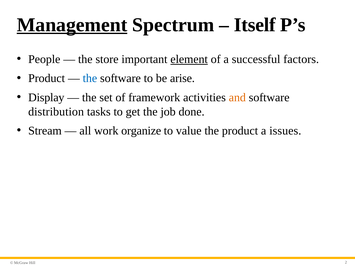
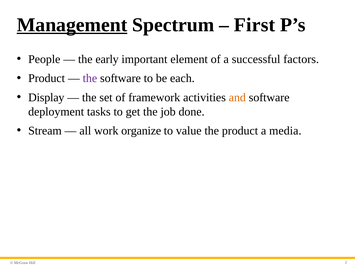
Itself: Itself -> First (255, 25)
store: store -> early (107, 59)
element underline: present -> none (189, 59)
the colour: blue -> purple (90, 78)
arise: arise -> each (182, 78)
distribution: distribution -> deployment (56, 112)
issues: issues -> media (285, 131)
